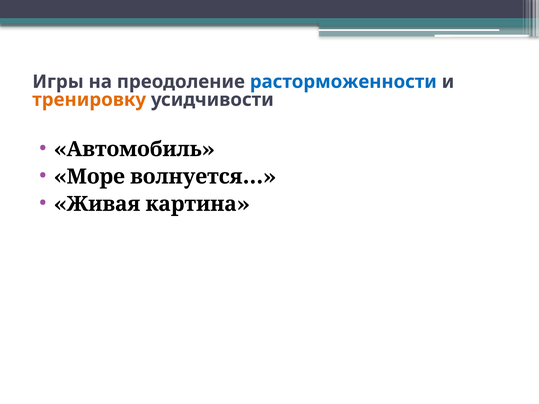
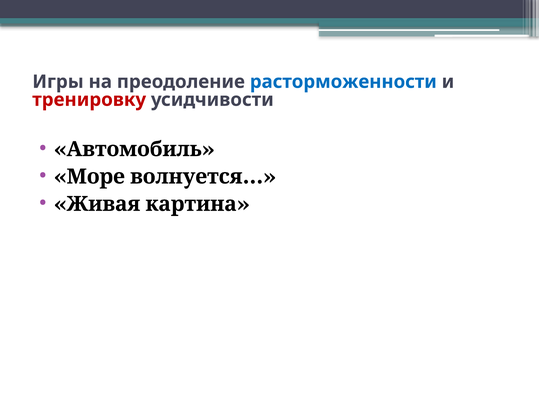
тренировку colour: orange -> red (89, 100)
